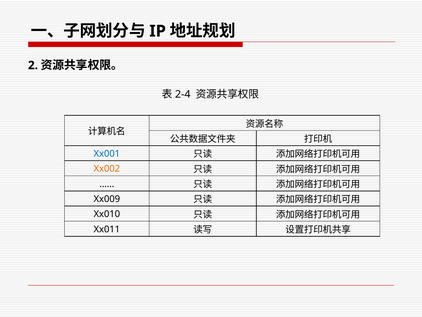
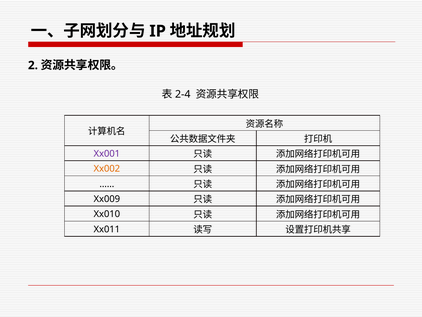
Xx001 colour: blue -> purple (107, 153)
